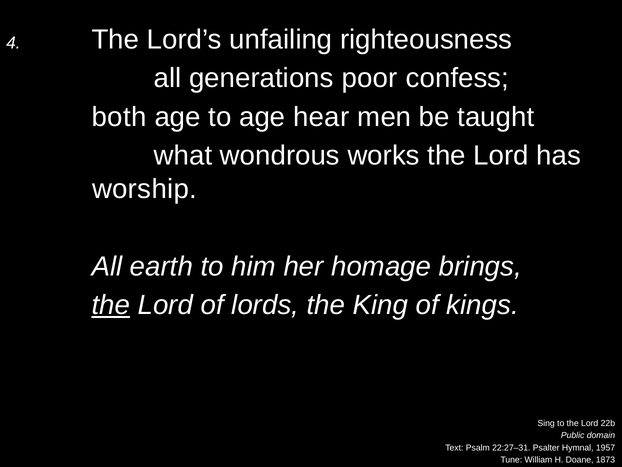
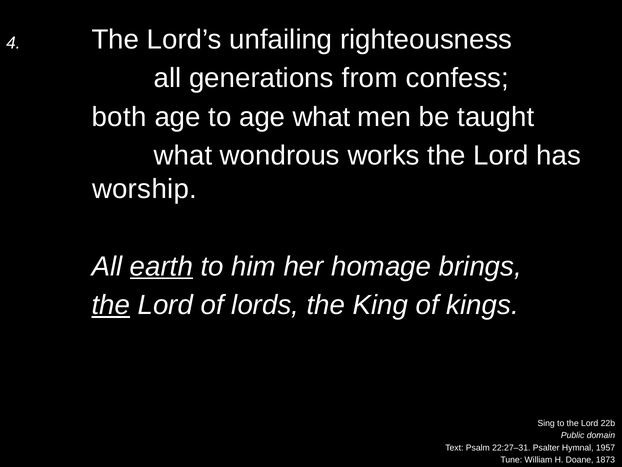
poor: poor -> from (370, 78)
age hear: hear -> what (322, 117)
earth underline: none -> present (161, 266)
